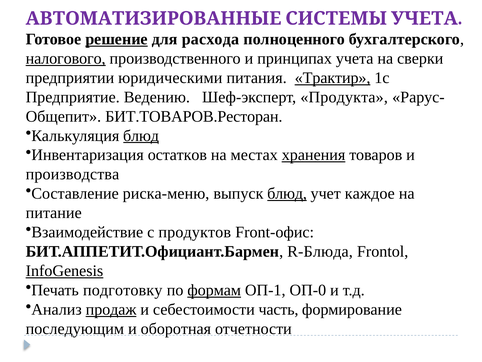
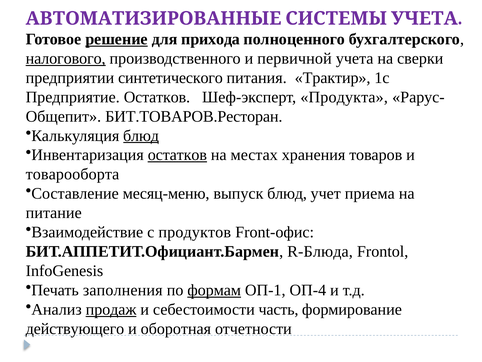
расхода: расхода -> прихода (211, 39)
принципах: принципах -> первичной (294, 58)
юридическими: юридическими -> синтетического (170, 78)
Трактир underline: present -> none (333, 78)
Предприятие Ведению: Ведению -> Остатков (157, 97)
остатков underline: none -> present (177, 155)
хранения underline: present -> none (314, 155)
производства: производства -> товарооборта (72, 174)
риска-меню: риска-меню -> месяц-меню (166, 193)
блюд underline: present -> none (287, 193)
каждое: каждое -> приема (370, 193)
InfoGenesis underline: present -> none (64, 270)
подготовку: подготовку -> заполнения (123, 290)
ОП-0: ОП-0 -> ОП-4 (308, 290)
последующим: последующим -> действующего (75, 328)
